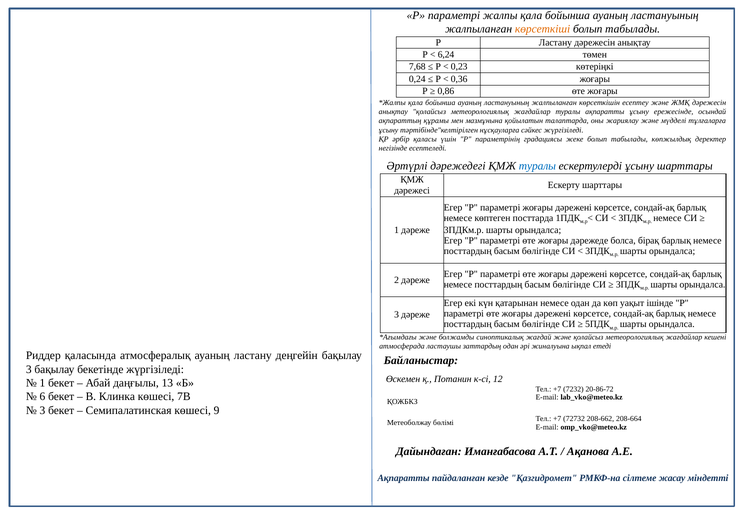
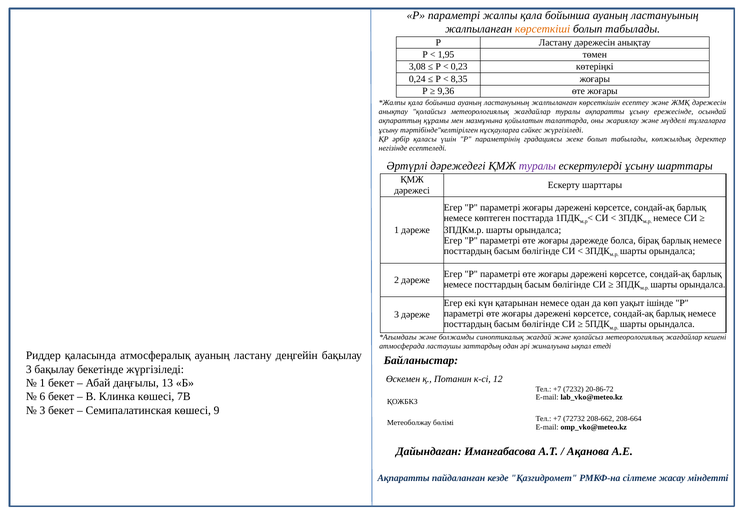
6,24: 6,24 -> 1,95 (446, 54)
7,68: 7,68 -> 3,08 (417, 67)
0,36: 0,36 -> 8,35 (459, 79)
0,86: 0,86 -> 9,36 (446, 91)
туралы colour: blue -> purple (537, 166)
